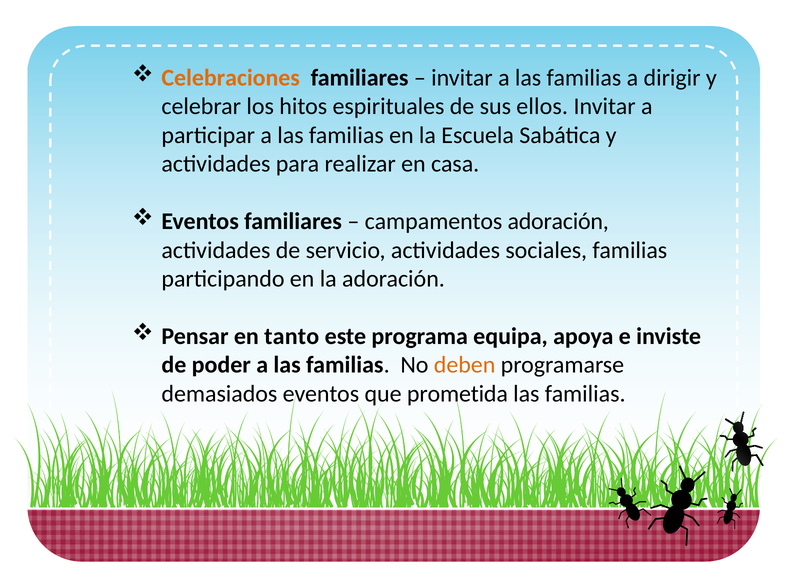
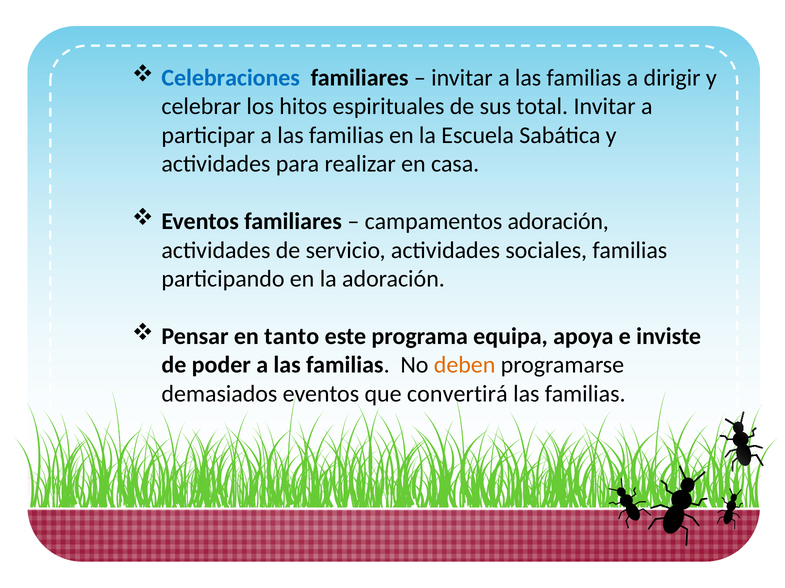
Celebraciones colour: orange -> blue (231, 78)
ellos: ellos -> total (542, 107)
prometida: prometida -> convertirá (457, 394)
